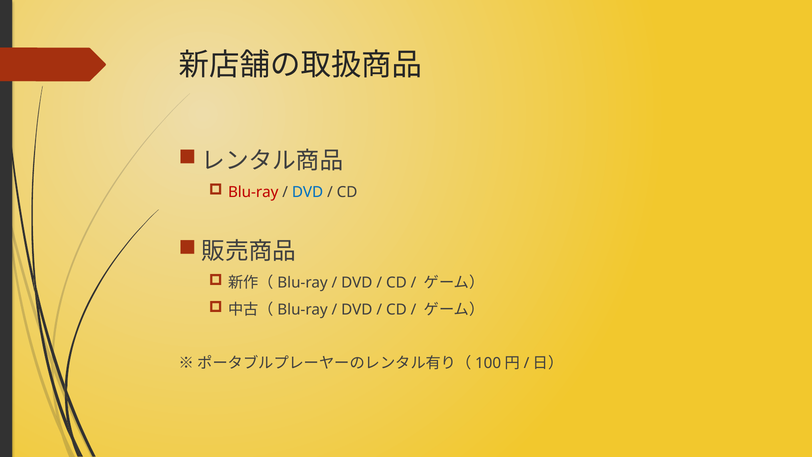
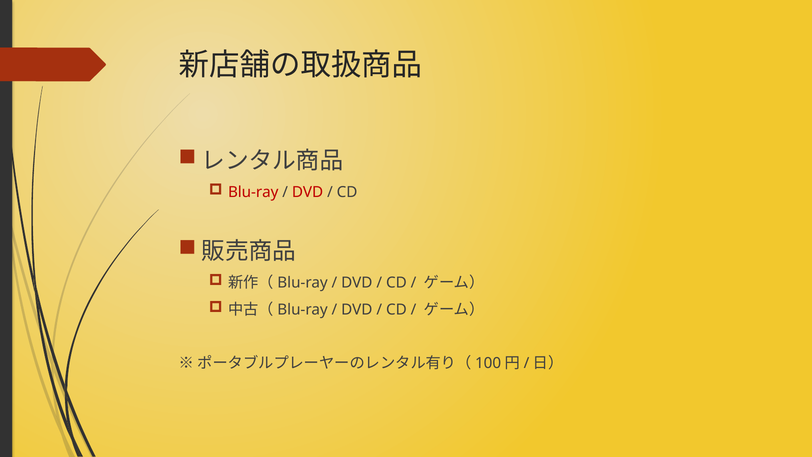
DVD colour: blue -> red (308, 192)
